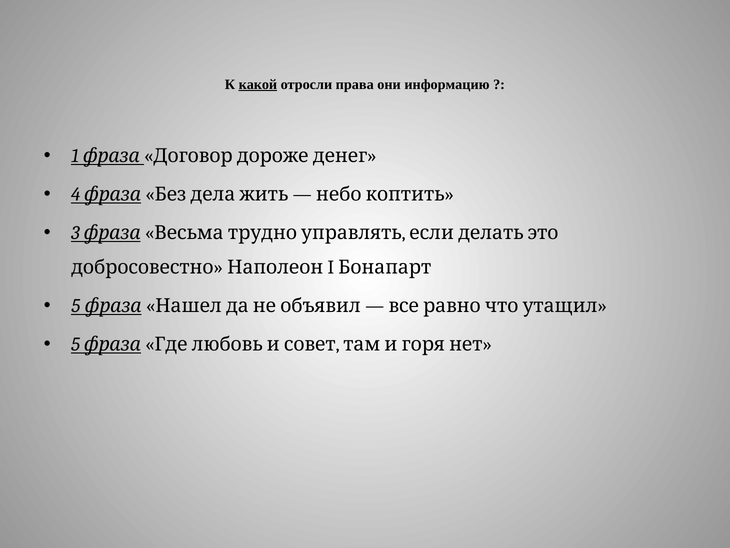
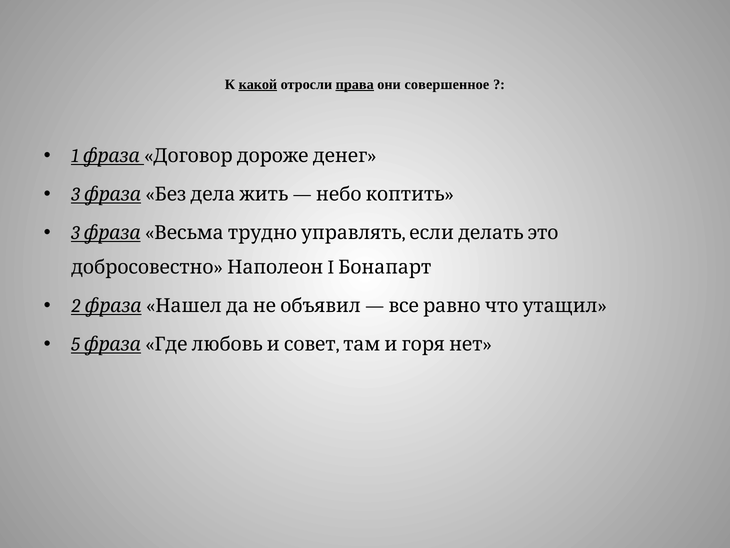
права underline: none -> present (355, 84)
информацию: информацию -> совершенное (447, 84)
4: 4 -> 3 (76, 194)
5: 5 -> 2 (76, 306)
